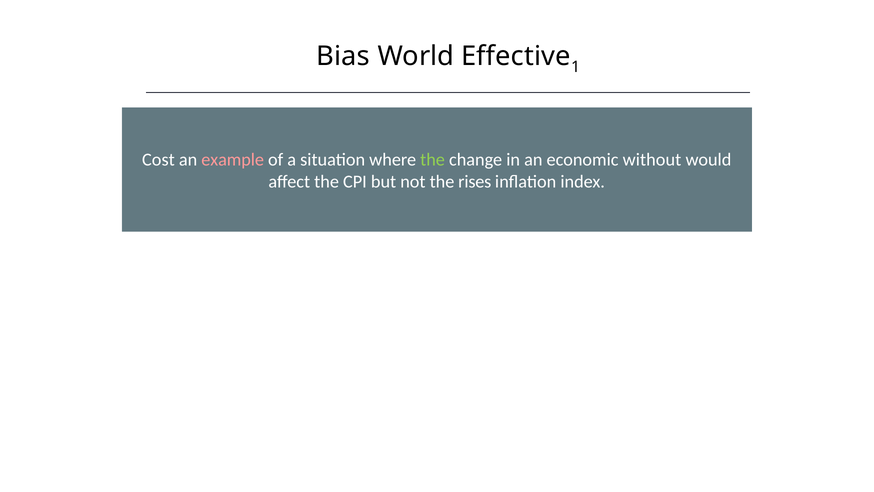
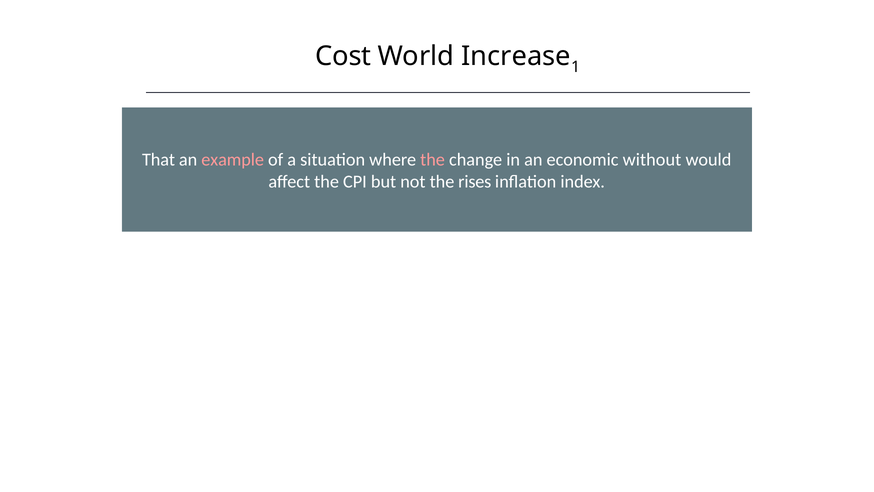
Bias: Bias -> Cost (343, 56)
Effective: Effective -> Increase (516, 56)
Cost: Cost -> That (159, 160)
the colour: light green -> pink (433, 160)
